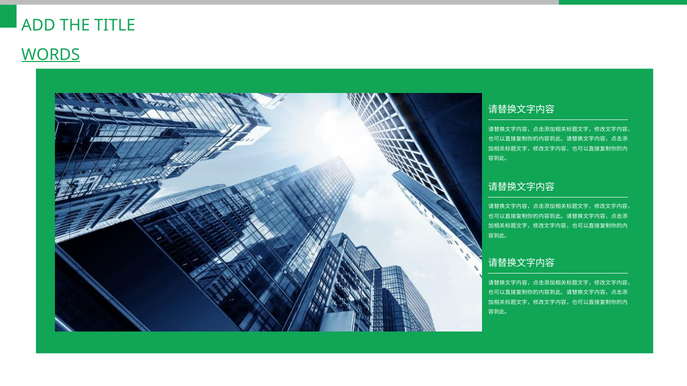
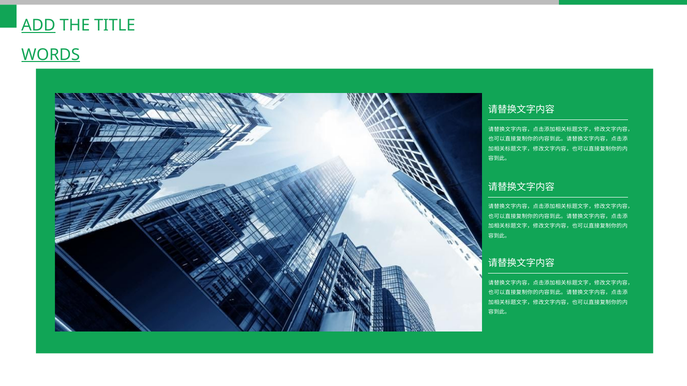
ADD underline: none -> present (38, 25)
